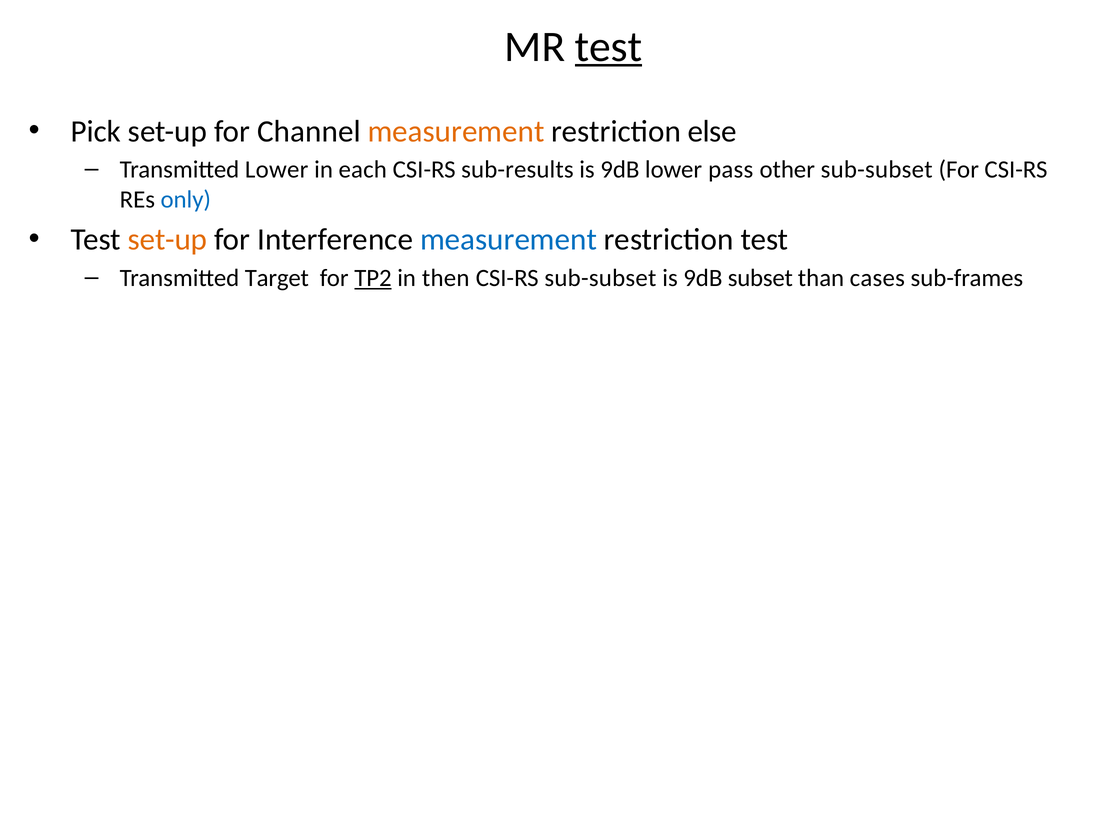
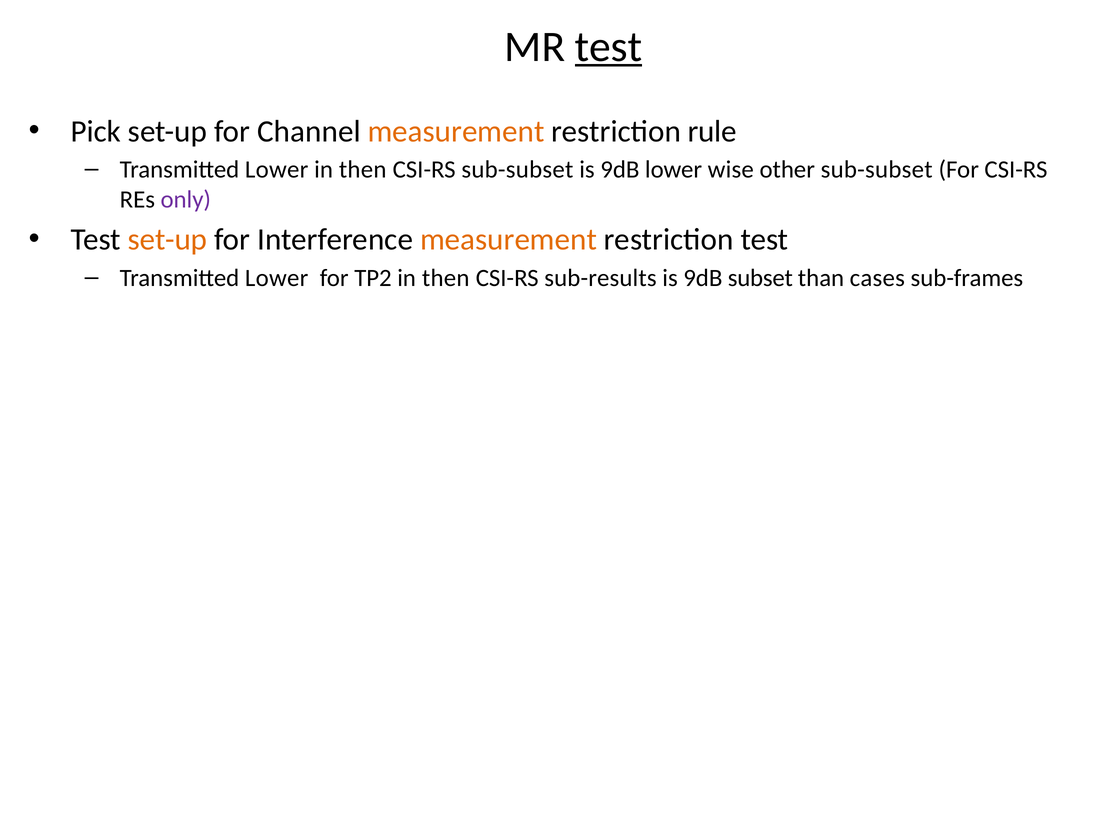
else: else -> rule (712, 131)
each: each -> then (363, 170)
CSI-RS sub-results: sub-results -> sub-subset (517, 170)
pass: pass -> wise (731, 170)
only colour: blue -> purple (186, 199)
measurement colour: blue -> orange (509, 240)
Target: Target -> Lower (277, 278)
TP2 underline: present -> none (373, 278)
CSI-RS sub-subset: sub-subset -> sub-results (600, 278)
